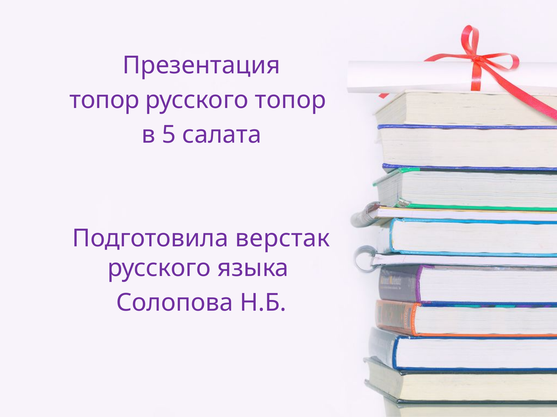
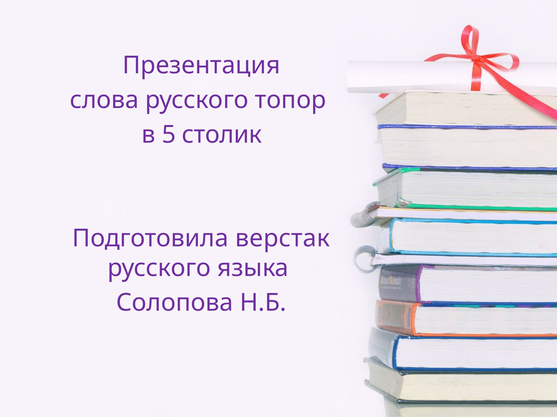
топор: топор -> слова (104, 100)
салата: салата -> столик (222, 135)
